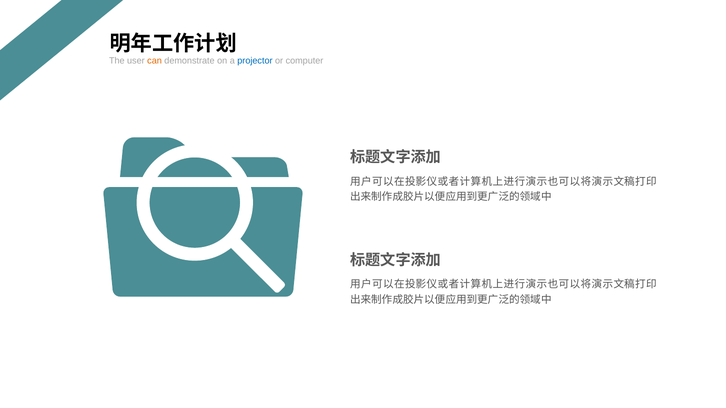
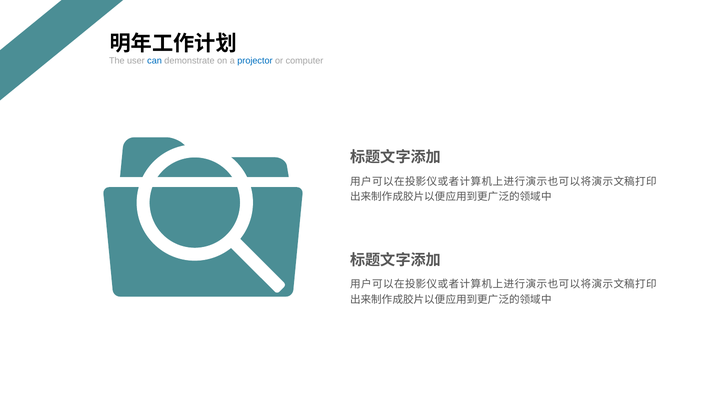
can colour: orange -> blue (155, 61)
